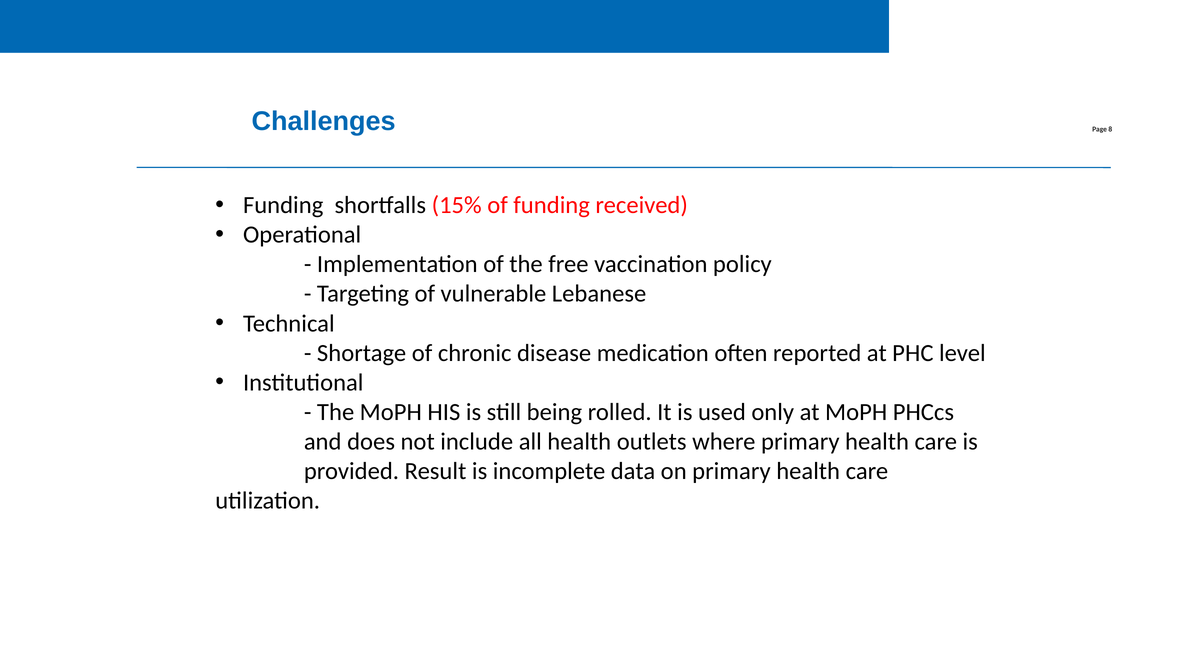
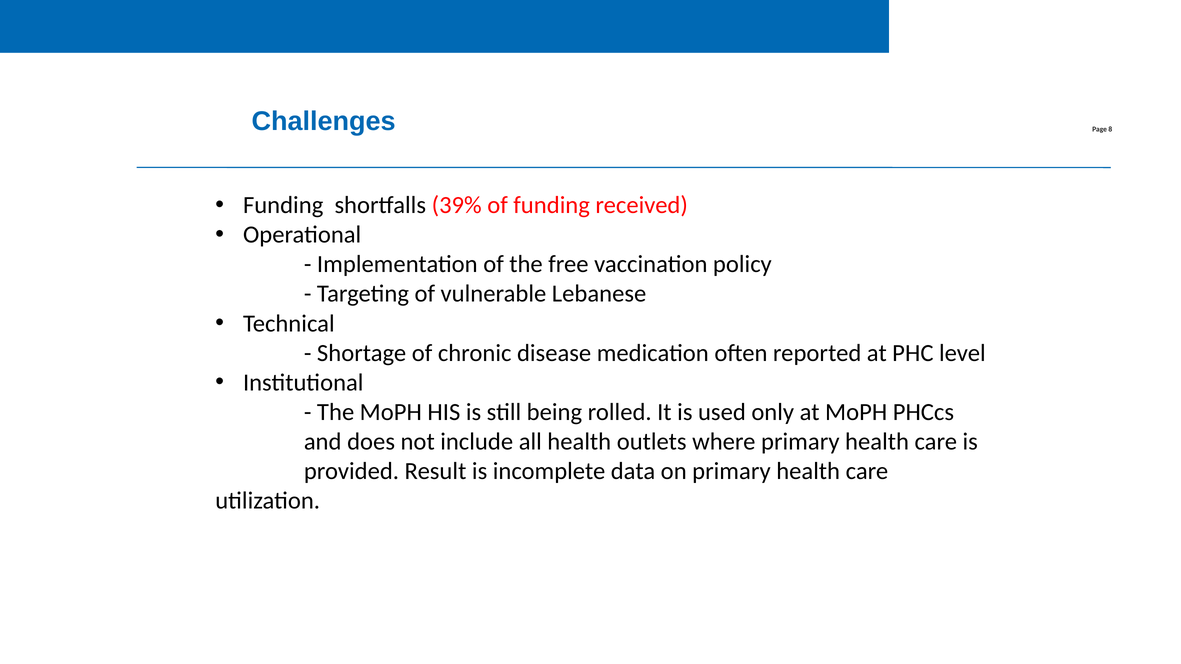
15%: 15% -> 39% (457, 205)
